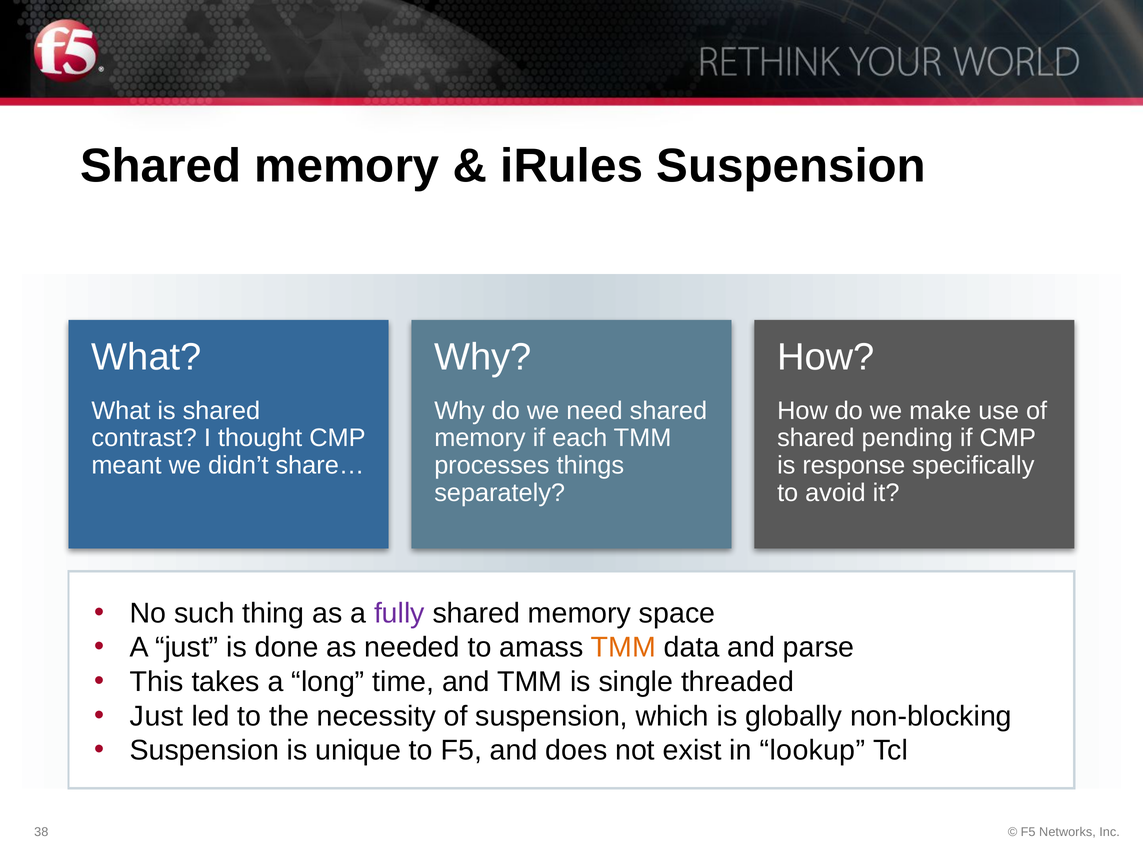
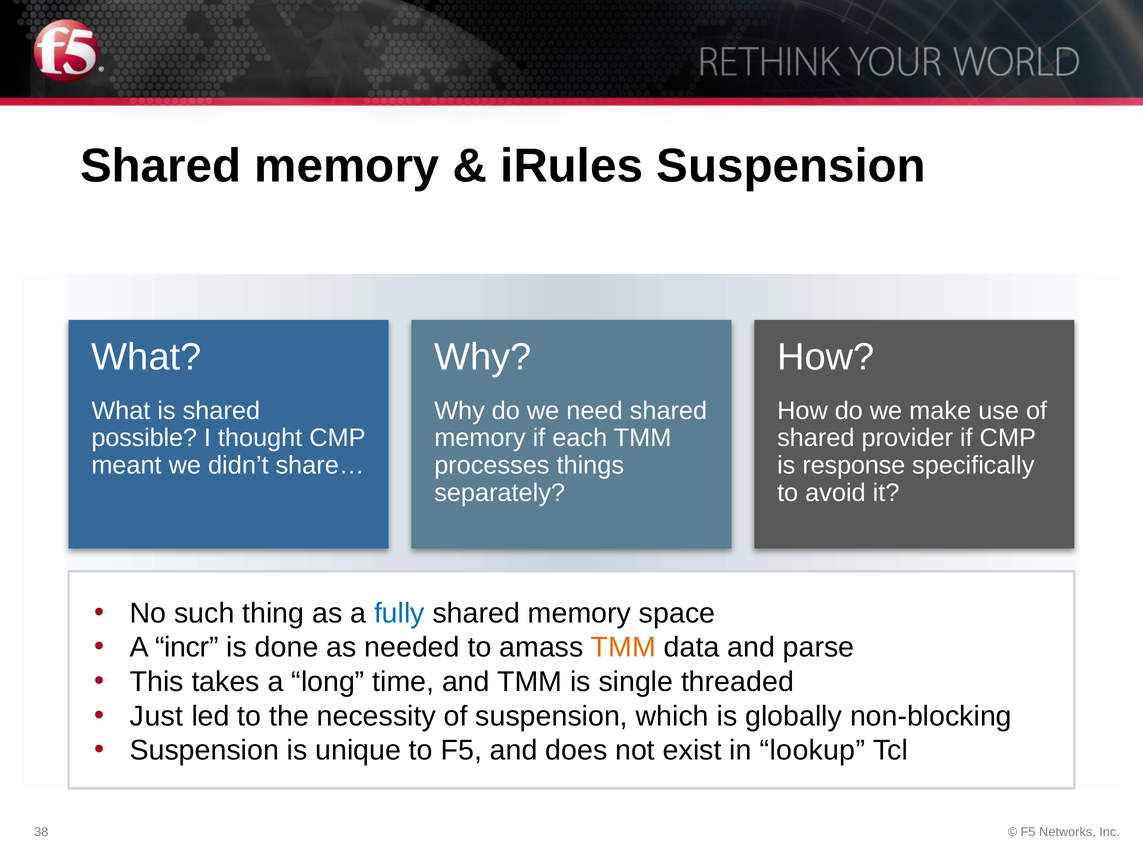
contrast: contrast -> possible (144, 438)
pending: pending -> provider (907, 438)
fully colour: purple -> blue (399, 613)
A just: just -> incr (187, 648)
